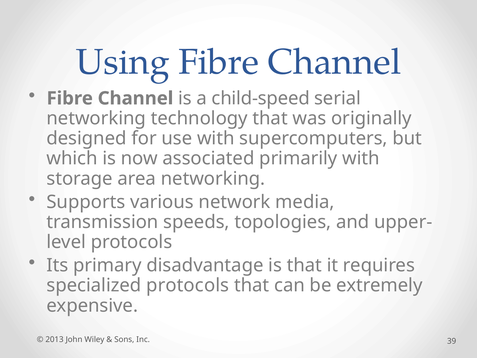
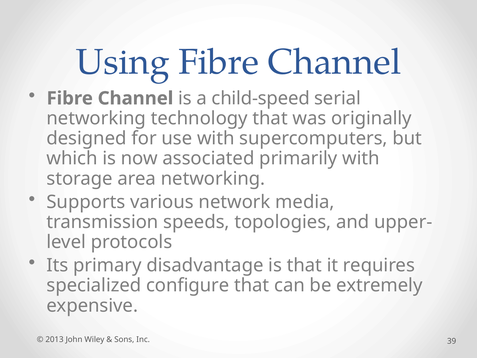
specialized protocols: protocols -> configure (188, 285)
